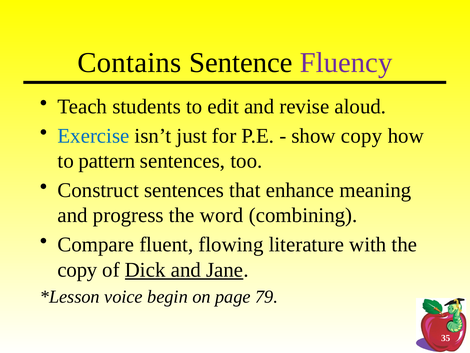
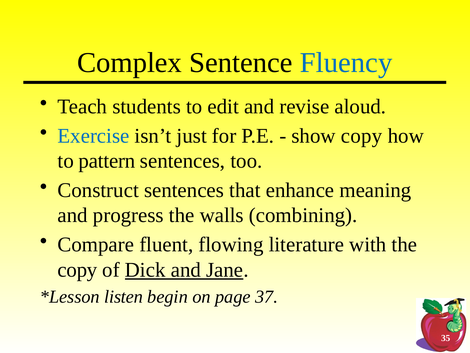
Contains: Contains -> Complex (130, 63)
Fluency colour: purple -> blue (346, 63)
word: word -> walls (222, 215)
voice: voice -> listen (124, 296)
79: 79 -> 37 (267, 296)
